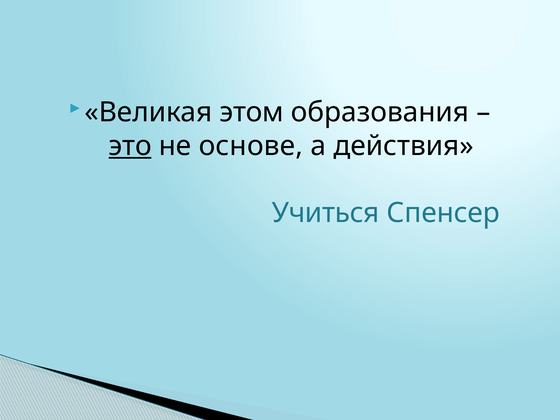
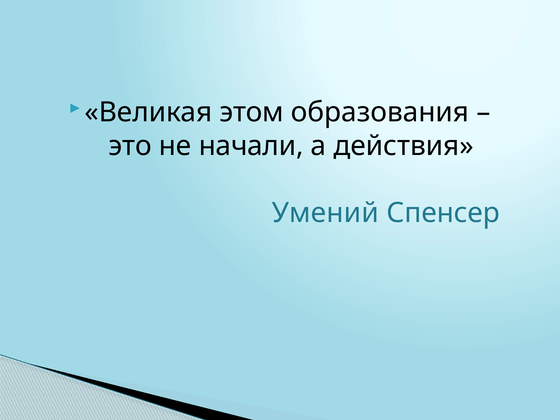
это underline: present -> none (130, 146)
основе: основе -> начали (251, 146)
Учиться: Учиться -> Умений (325, 213)
